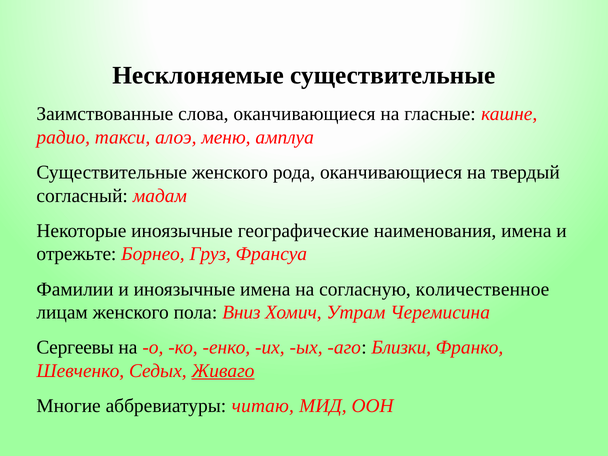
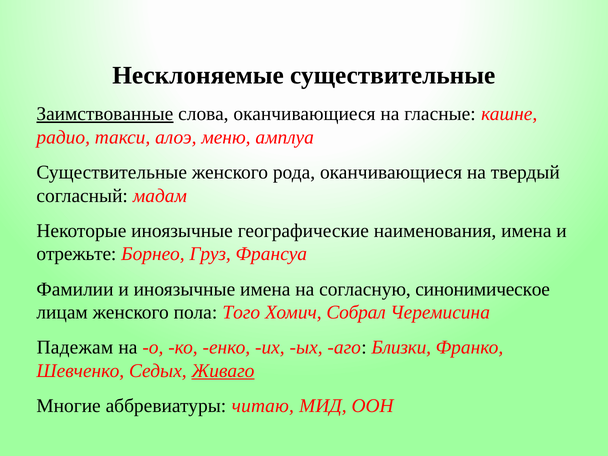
Заимствованные underline: none -> present (105, 114)
количественное: количественное -> синонимическое (483, 289)
Вниз: Вниз -> Того (241, 312)
Утрам: Утрам -> Собрал (356, 312)
Сергеевы: Сергеевы -> Падежам (75, 348)
